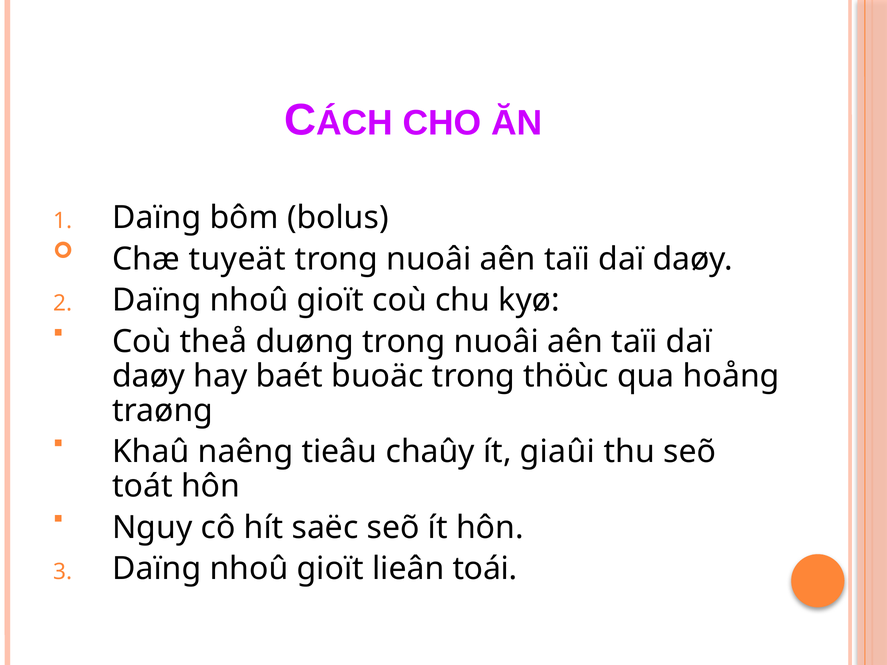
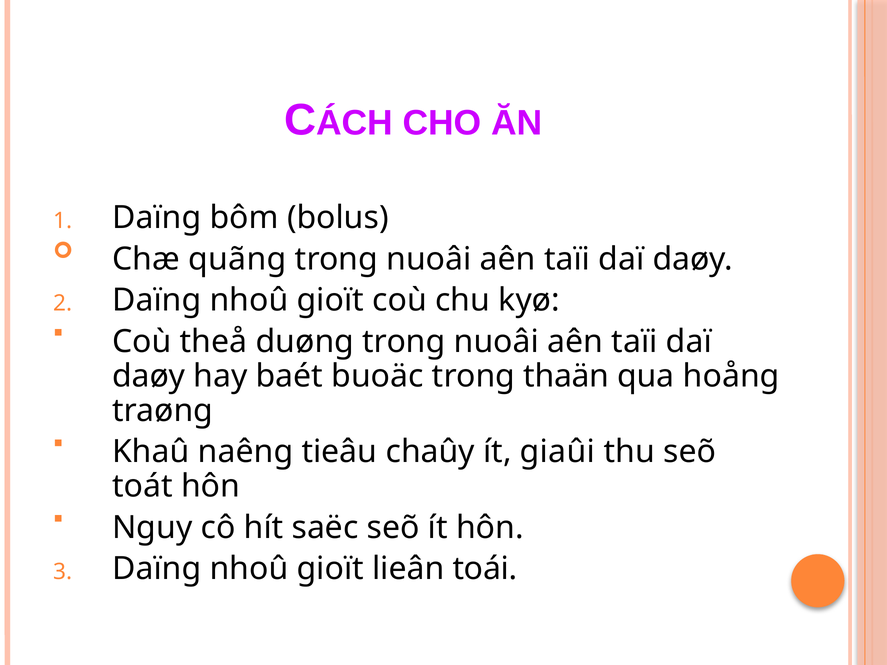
tuyeät: tuyeät -> quãng (237, 259)
thöùc: thöùc -> thaän (566, 376)
